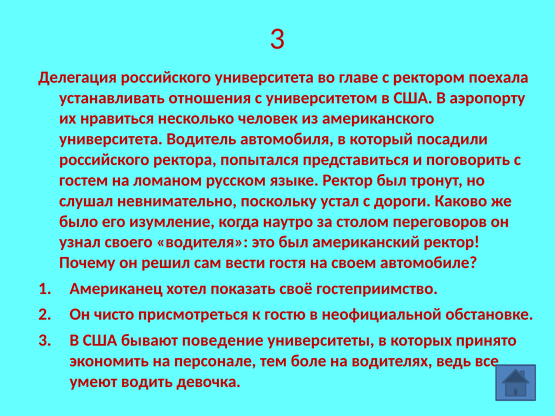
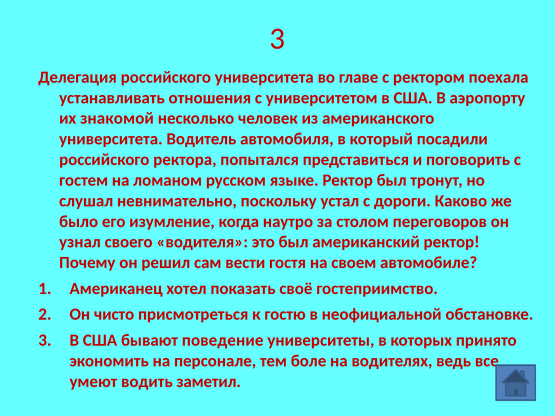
нравиться: нравиться -> знакомой (117, 118)
девочка: девочка -> заметил (209, 382)
